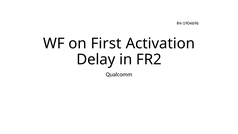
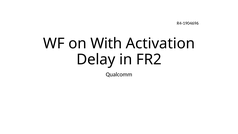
First: First -> With (106, 43)
